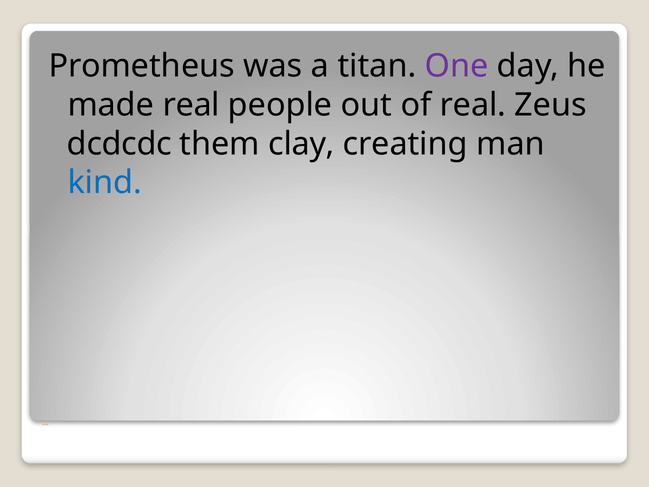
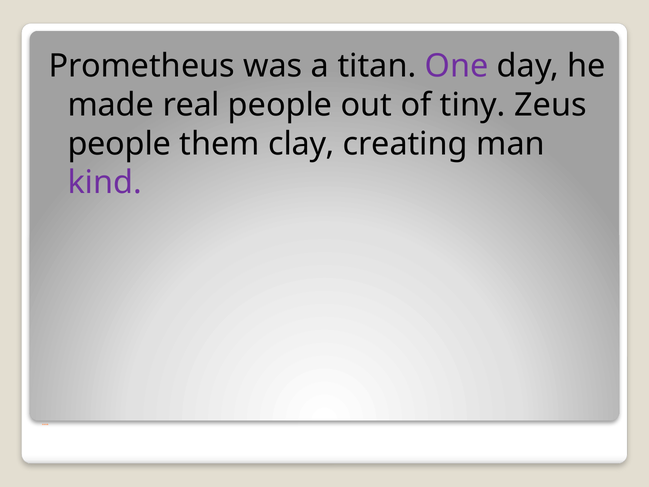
of real: real -> tiny (473, 105)
dcdcdc: dcdcdc -> people (119, 144)
kind colour: blue -> purple (105, 183)
